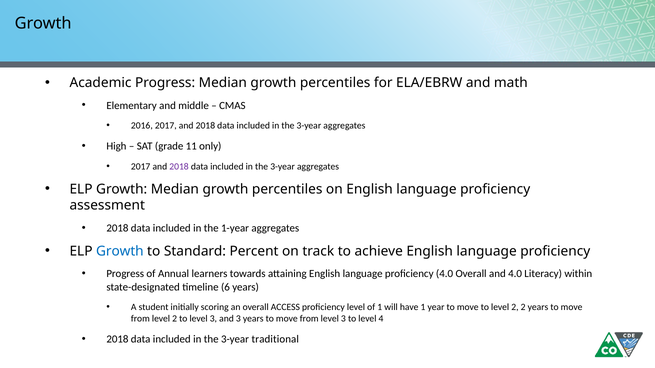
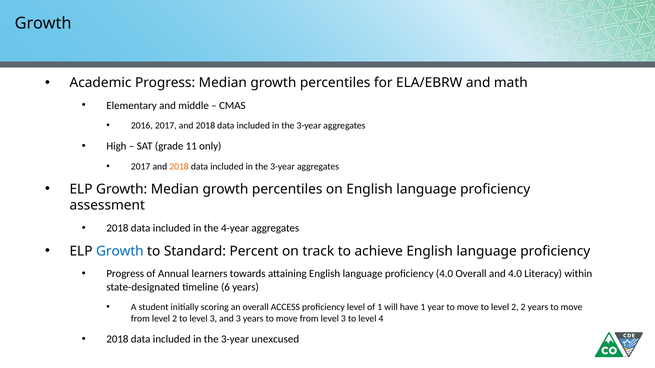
2018 colour: purple -> orange (179, 167)
1-year: 1-year -> 4-year (235, 228)
traditional: traditional -> unexcused (275, 340)
